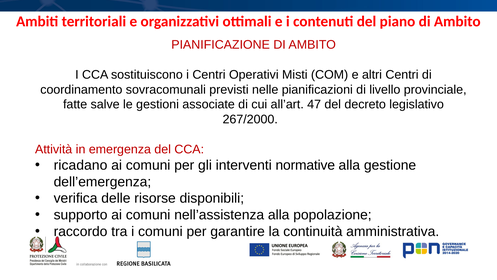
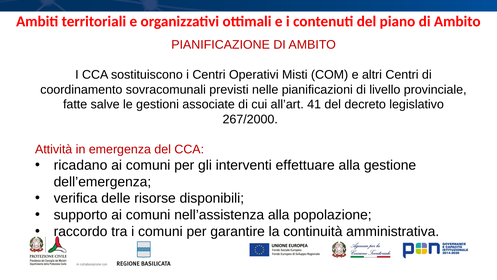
47: 47 -> 41 (314, 104)
normative: normative -> effettuare (305, 165)
